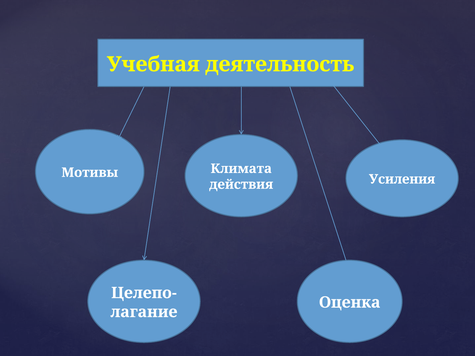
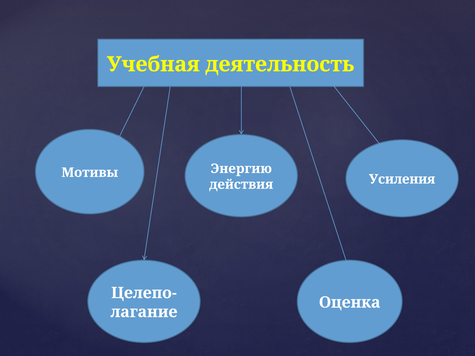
Климата: Климата -> Энергию (241, 169)
